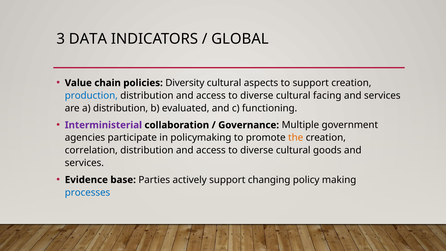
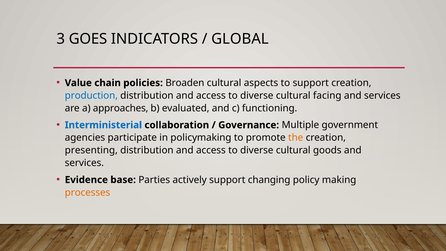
DATA: DATA -> GOES (88, 39)
Diversity: Diversity -> Broaden (185, 83)
a distribution: distribution -> approaches (121, 108)
Interministerial colour: purple -> blue (103, 125)
correlation: correlation -> presenting (91, 150)
processes colour: blue -> orange (88, 192)
